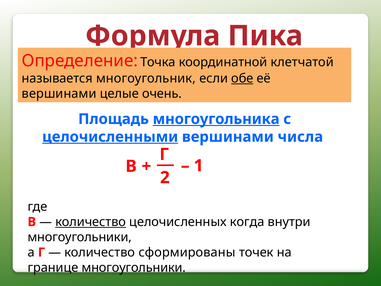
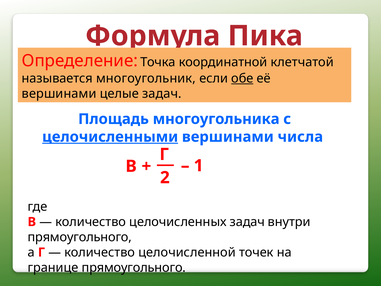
целые очень: очень -> задач (162, 94)
многоугольника underline: present -> none (216, 119)
количество underline: present -> none (91, 222)
целочисленных когда: когда -> задач (247, 222)
многоугольники: многоугольники -> прямоугольного (80, 237)
сформированы: сформированы -> целочисленной (187, 252)
границе многоугольники: многоугольники -> прямоугольного (134, 267)
